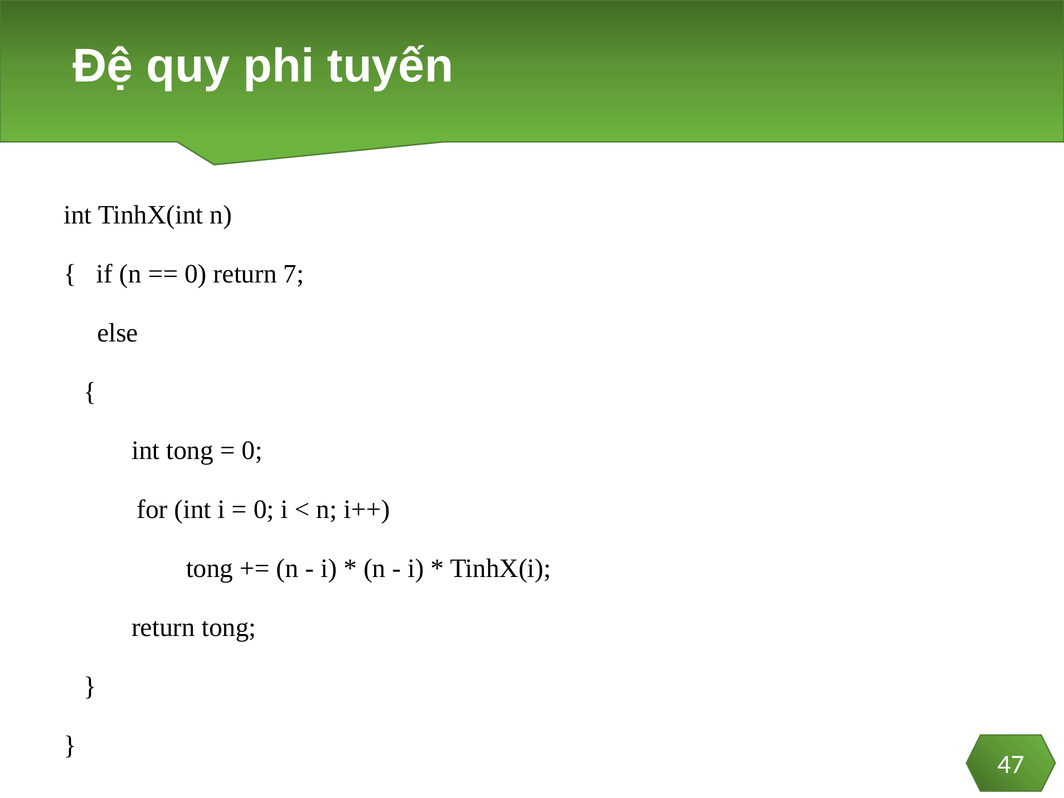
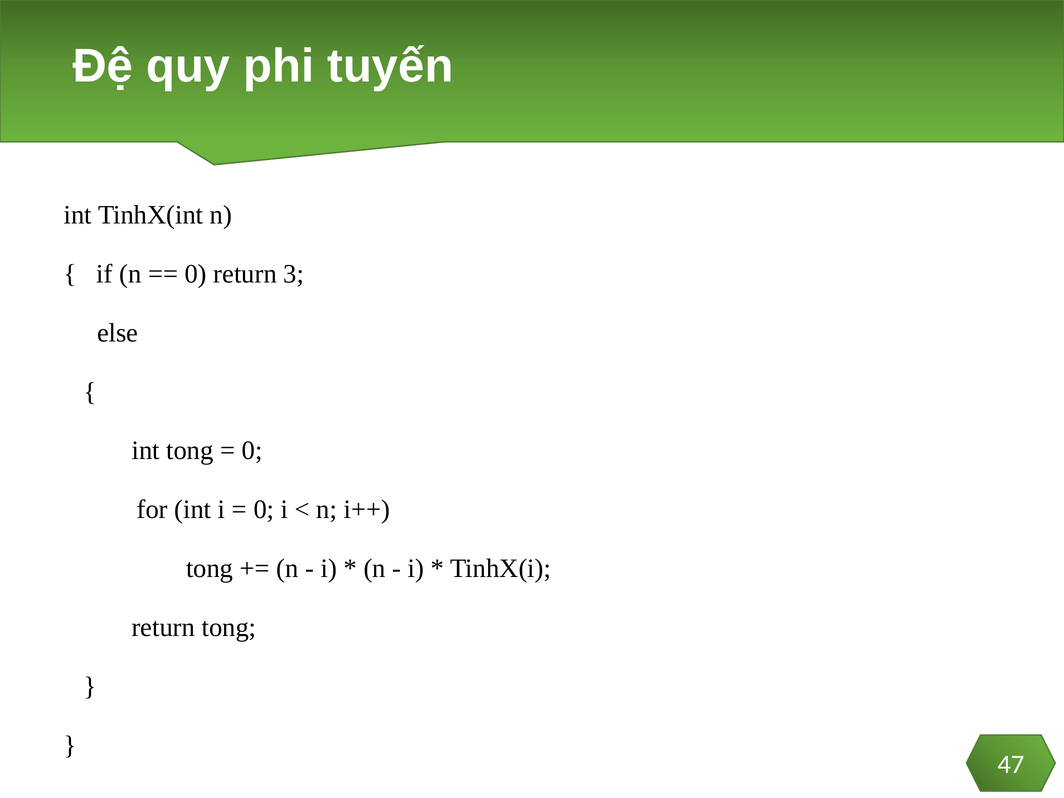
7: 7 -> 3 (294, 274)
